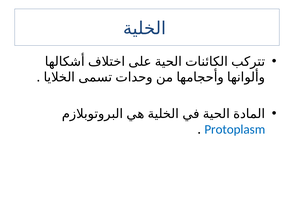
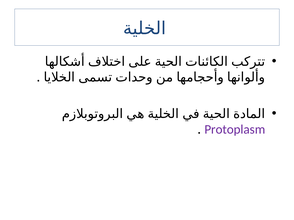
Protoplasm colour: blue -> purple (235, 130)
